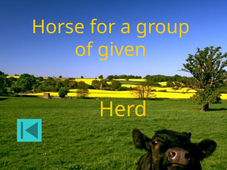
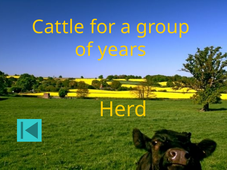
Horse: Horse -> Cattle (58, 27)
given: given -> years (122, 50)
